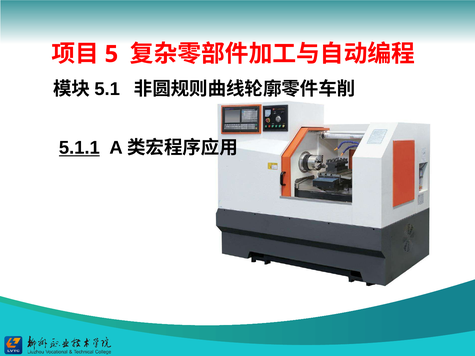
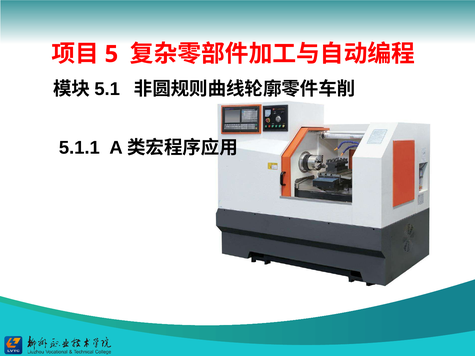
5.1.1 underline: present -> none (79, 148)
